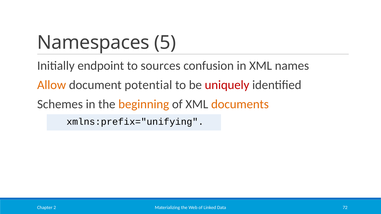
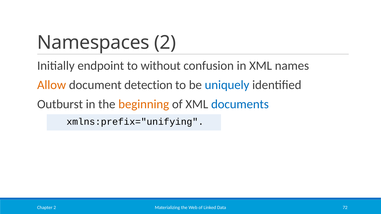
Namespaces 5: 5 -> 2 (165, 43)
sources: sources -> without (161, 66)
potential: potential -> detection (148, 85)
uniquely colour: red -> blue (227, 85)
Schemes: Schemes -> Outburst (60, 104)
documents colour: orange -> blue (240, 104)
